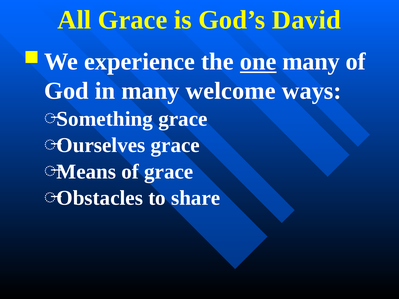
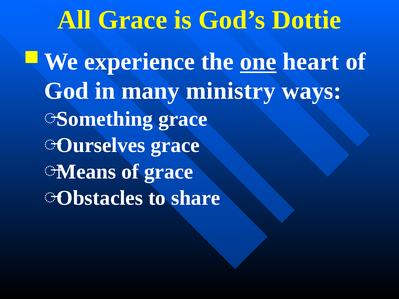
David: David -> Dottie (307, 20)
one many: many -> heart (311, 62)
welcome: welcome -> ministry (231, 91)
